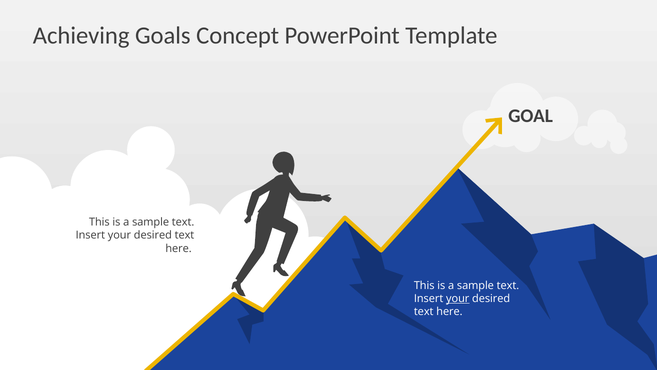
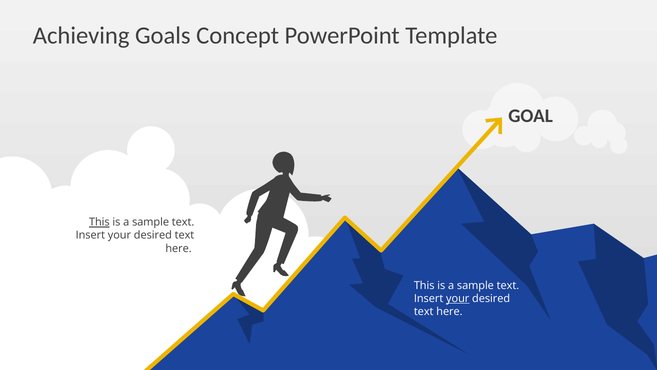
This underline: none -> present (99, 222)
